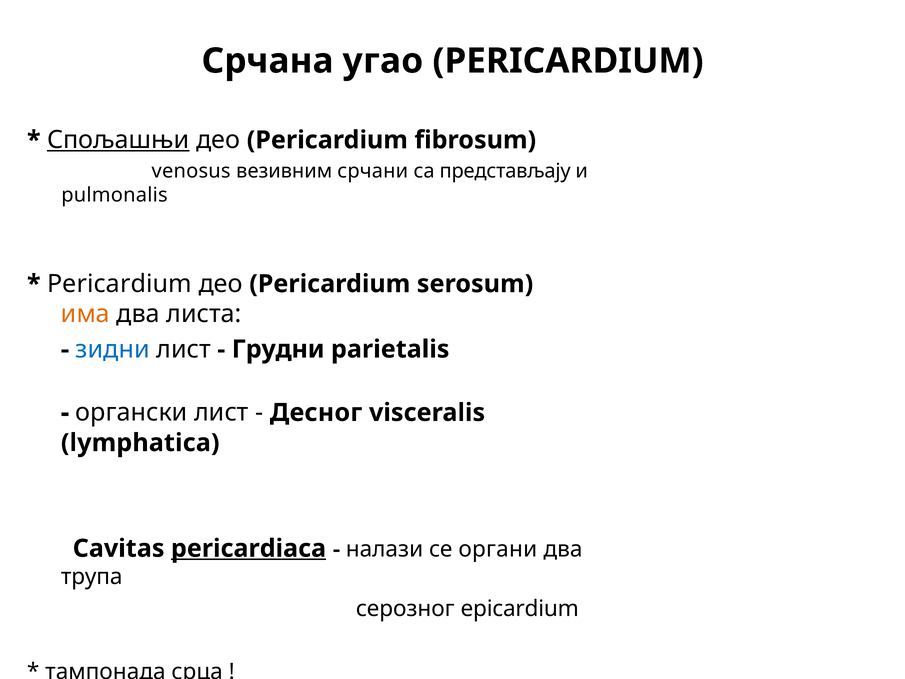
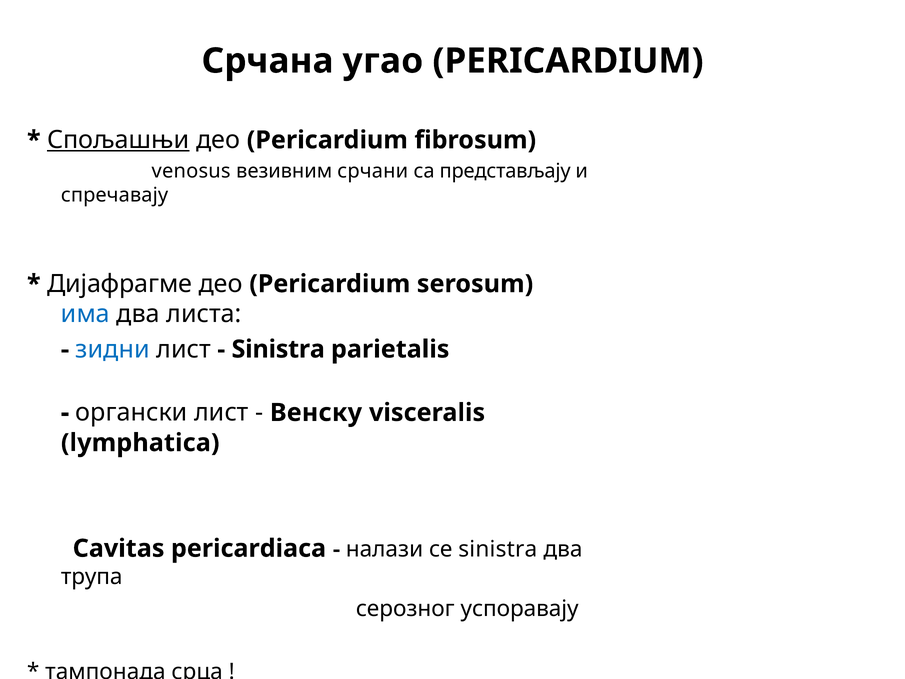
pulmonalis: pulmonalis -> спречавају (115, 195)
Pericardium: Pericardium -> Дијафрагме (120, 284)
има colour: orange -> blue (85, 314)
Грудни: Грудни -> Sinistra (278, 349)
Десног: Десног -> Венску (316, 412)
pericardiaca underline: present -> none (249, 548)
се органи: органи -> sinistra (498, 549)
epicardium: epicardium -> успоравају (520, 608)
